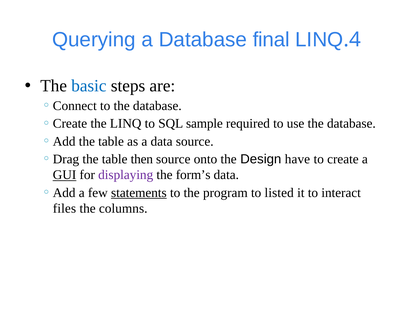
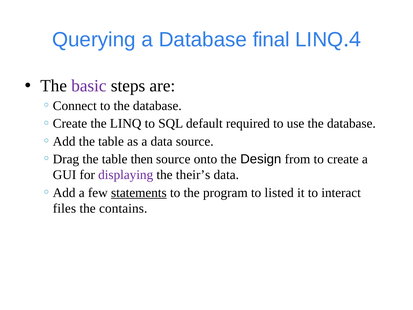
basic colour: blue -> purple (89, 86)
sample: sample -> default (204, 123)
have: have -> from (298, 159)
GUI underline: present -> none (65, 175)
form’s: form’s -> their’s (193, 175)
columns: columns -> contains (123, 208)
